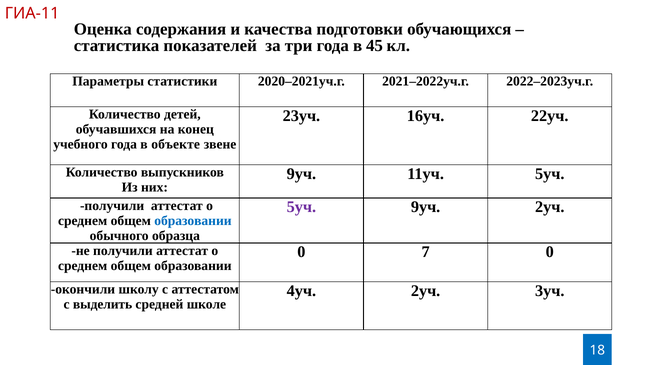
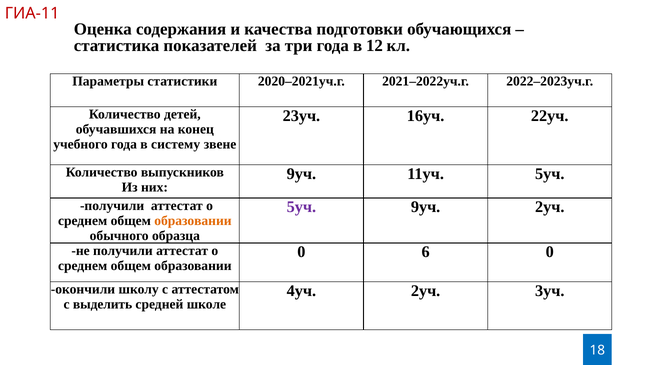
45: 45 -> 12 (375, 46)
объекте: объекте -> систему (176, 145)
образовании colour: blue -> orange (193, 221)
7: 7 -> 6 (426, 253)
